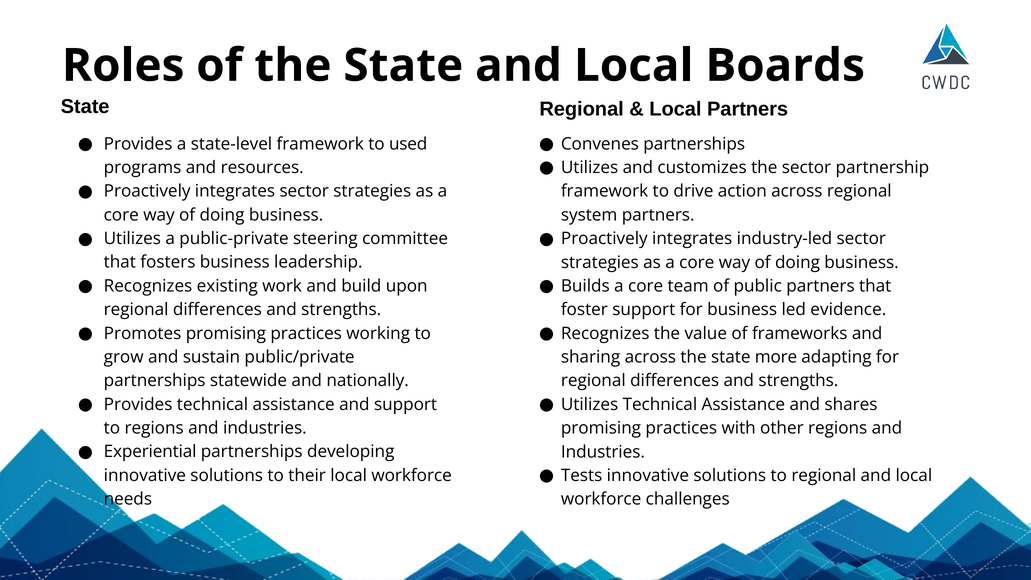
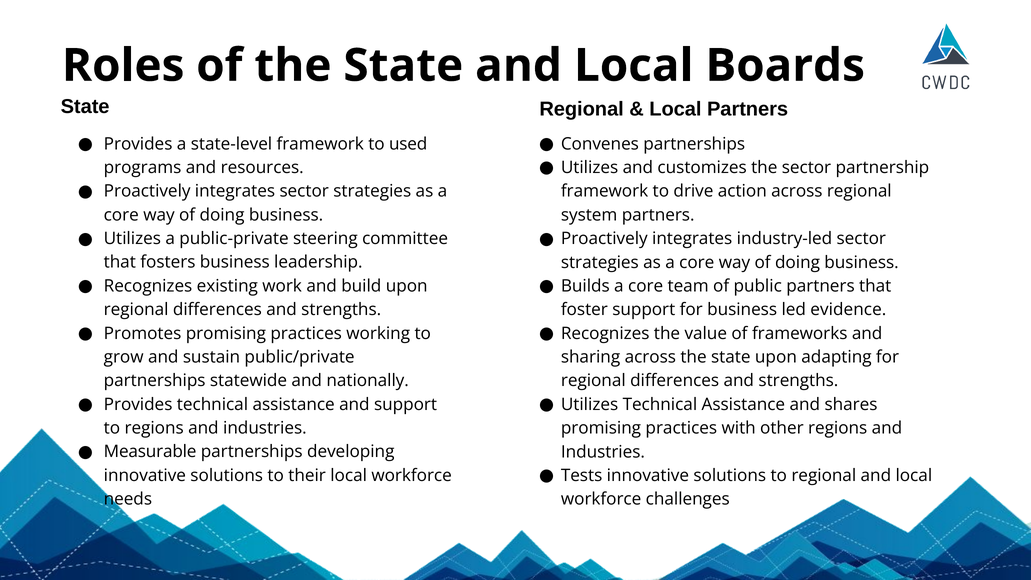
state more: more -> upon (776, 357)
Experiential: Experiential -> Measurable (150, 452)
